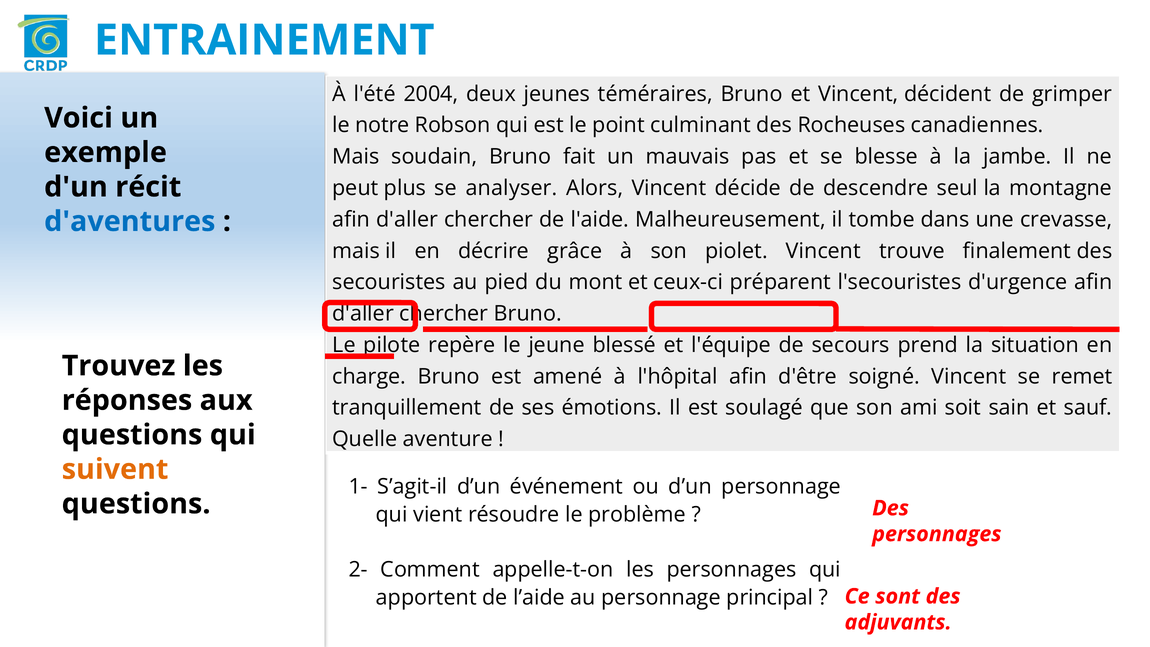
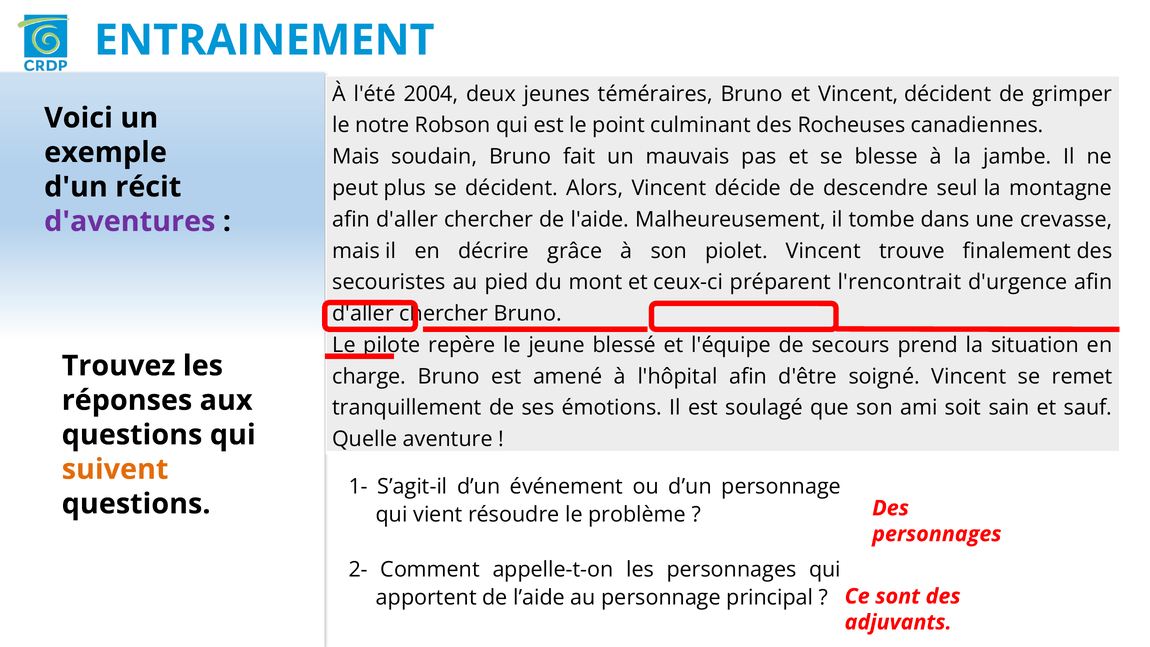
se analyser: analyser -> décident (512, 188)
d'aventures colour: blue -> purple (130, 221)
l'secouristes: l'secouristes -> l'rencontrait (900, 282)
